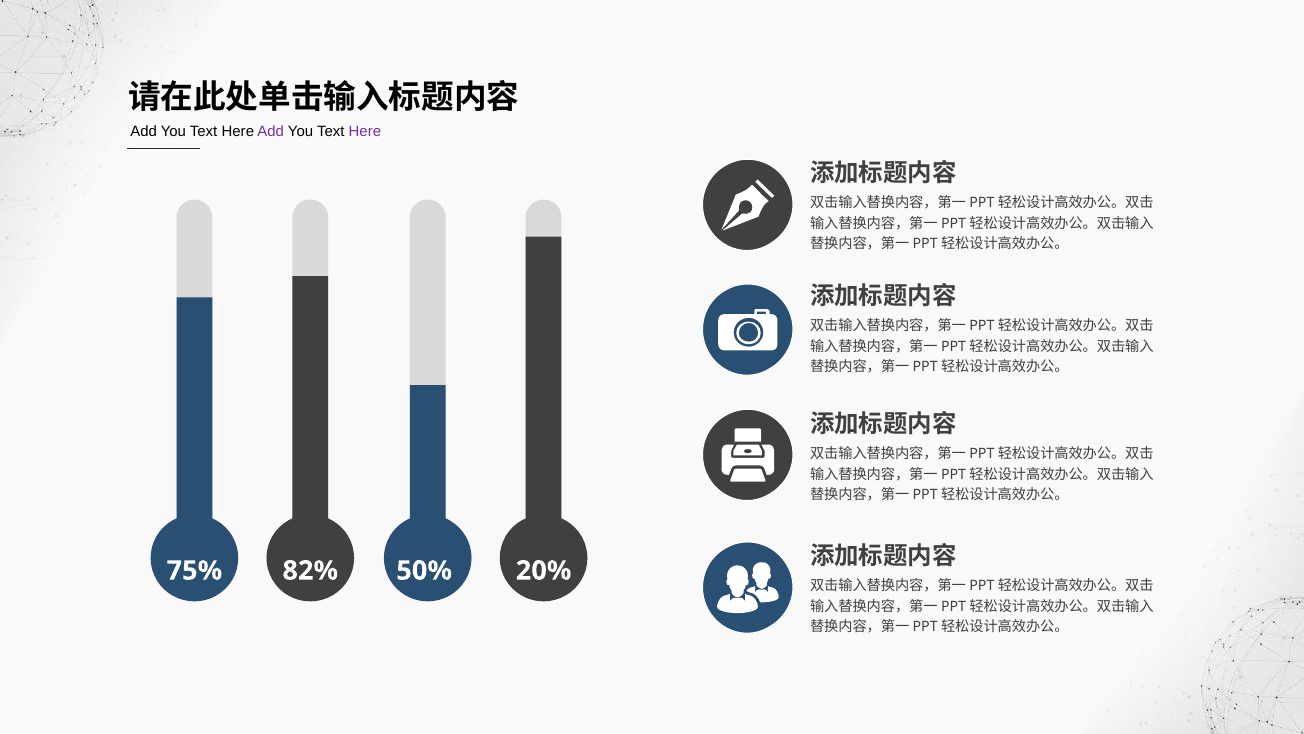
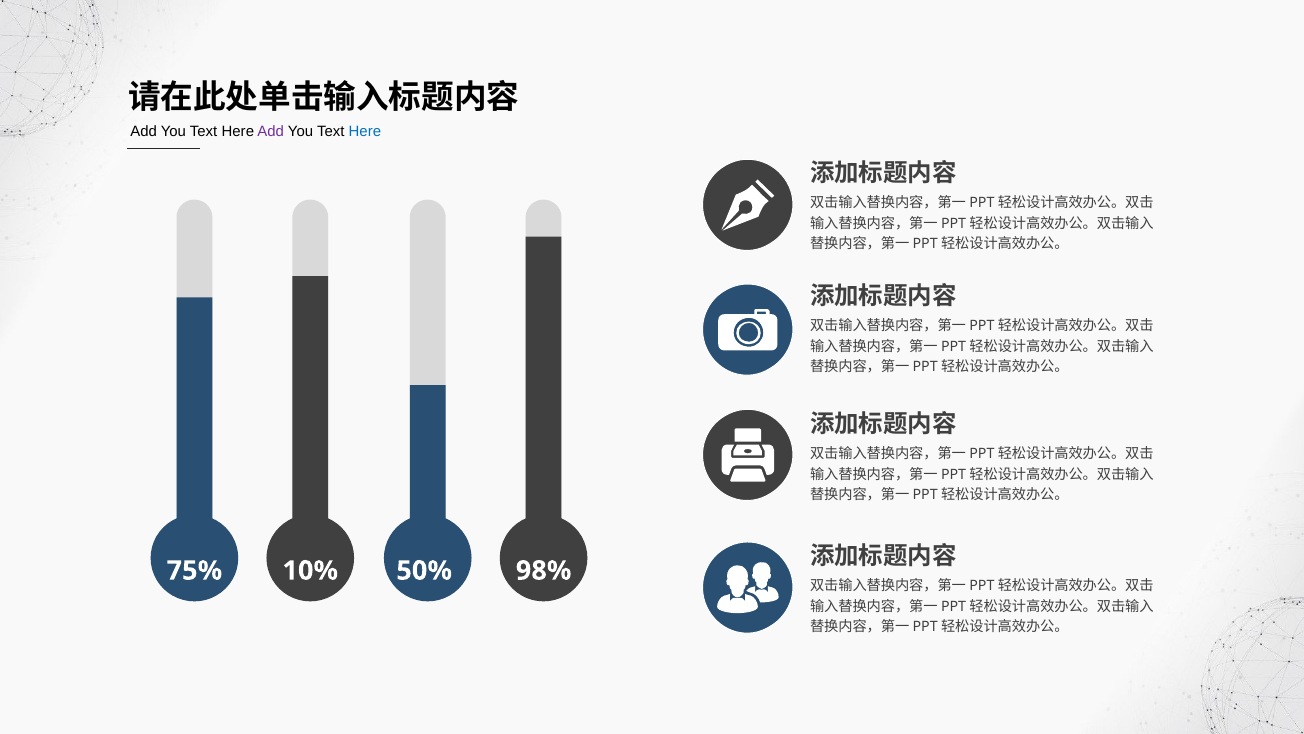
Here colour: purple -> blue (365, 131)
82%: 82% -> 10% (310, 570)
20%: 20% -> 98% (544, 570)
